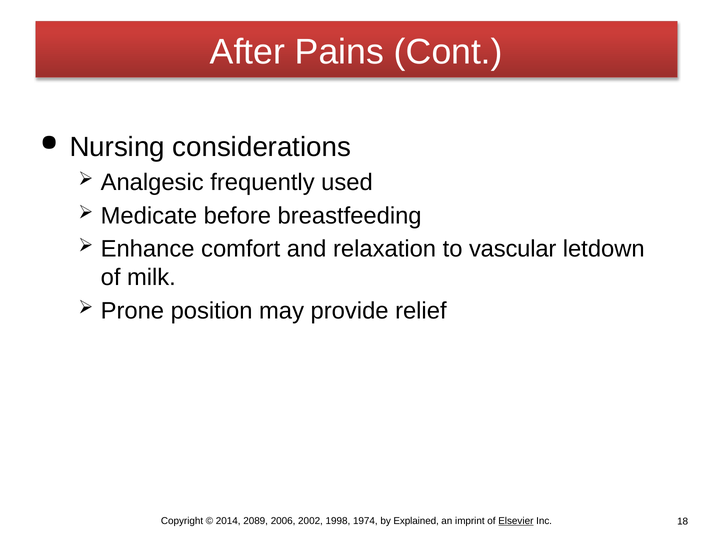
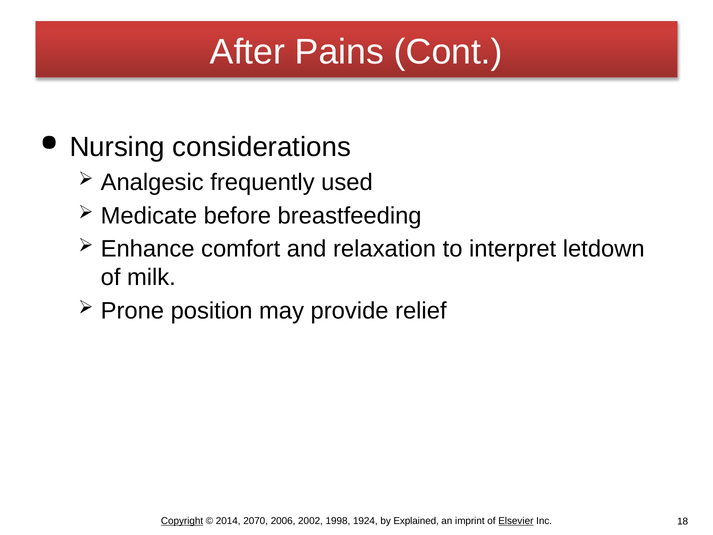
vascular: vascular -> interpret (513, 249)
Copyright underline: none -> present (182, 521)
2089: 2089 -> 2070 (256, 521)
1974: 1974 -> 1924 (365, 521)
